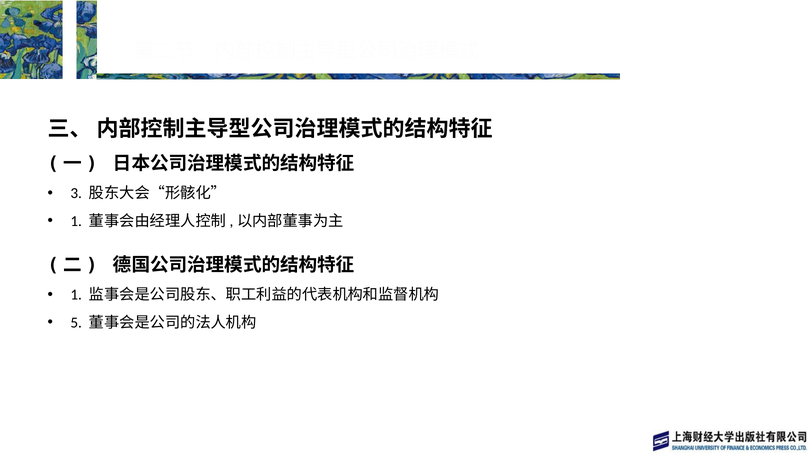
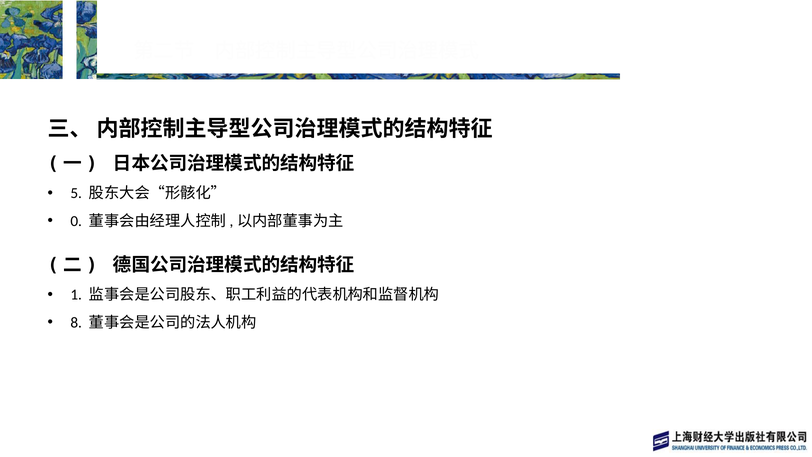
3: 3 -> 5 (76, 193)
1: 1 -> 0 (76, 221)
5: 5 -> 8 (76, 323)
